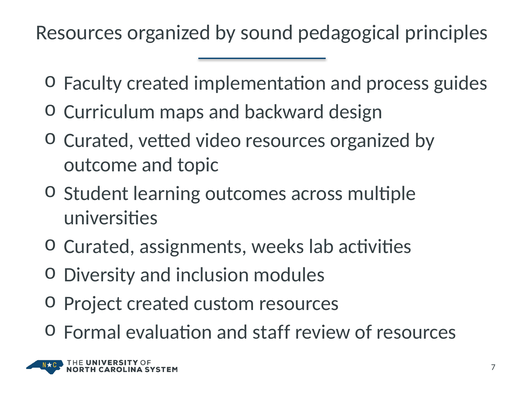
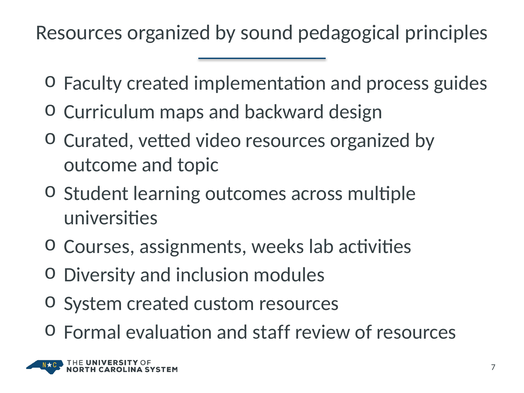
Curated: Curated -> Courses (99, 246)
Project: Project -> System (93, 303)
